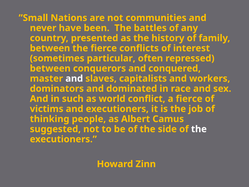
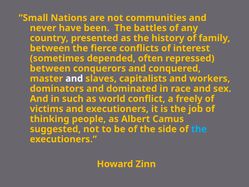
particular: particular -> depended (111, 58)
a fierce: fierce -> freely (189, 99)
the colour: white -> light blue (199, 129)
